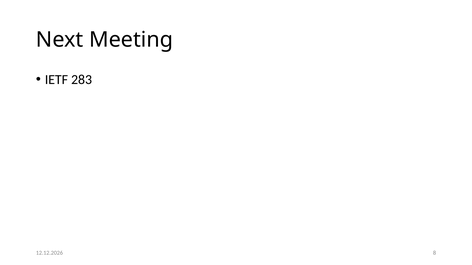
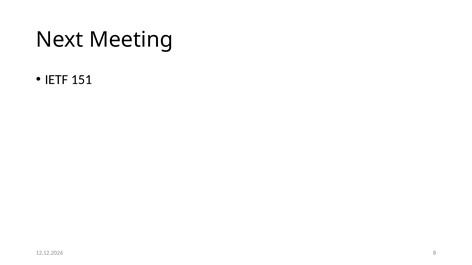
283: 283 -> 151 (82, 80)
